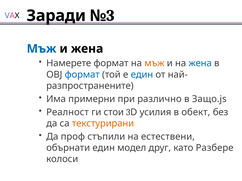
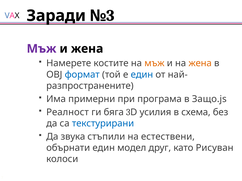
Мъж colour: blue -> purple (42, 49)
Намерете формат: формат -> костите (111, 63)
жена colour: blue -> orange (200, 63)
различно: различно -> програма (160, 99)
стои: стои -> бяга (114, 112)
обект: обект -> схема (196, 112)
текстурирани colour: orange -> blue (103, 124)
проф: проф -> звука (73, 137)
Разбере: Разбере -> Рисуван (215, 148)
